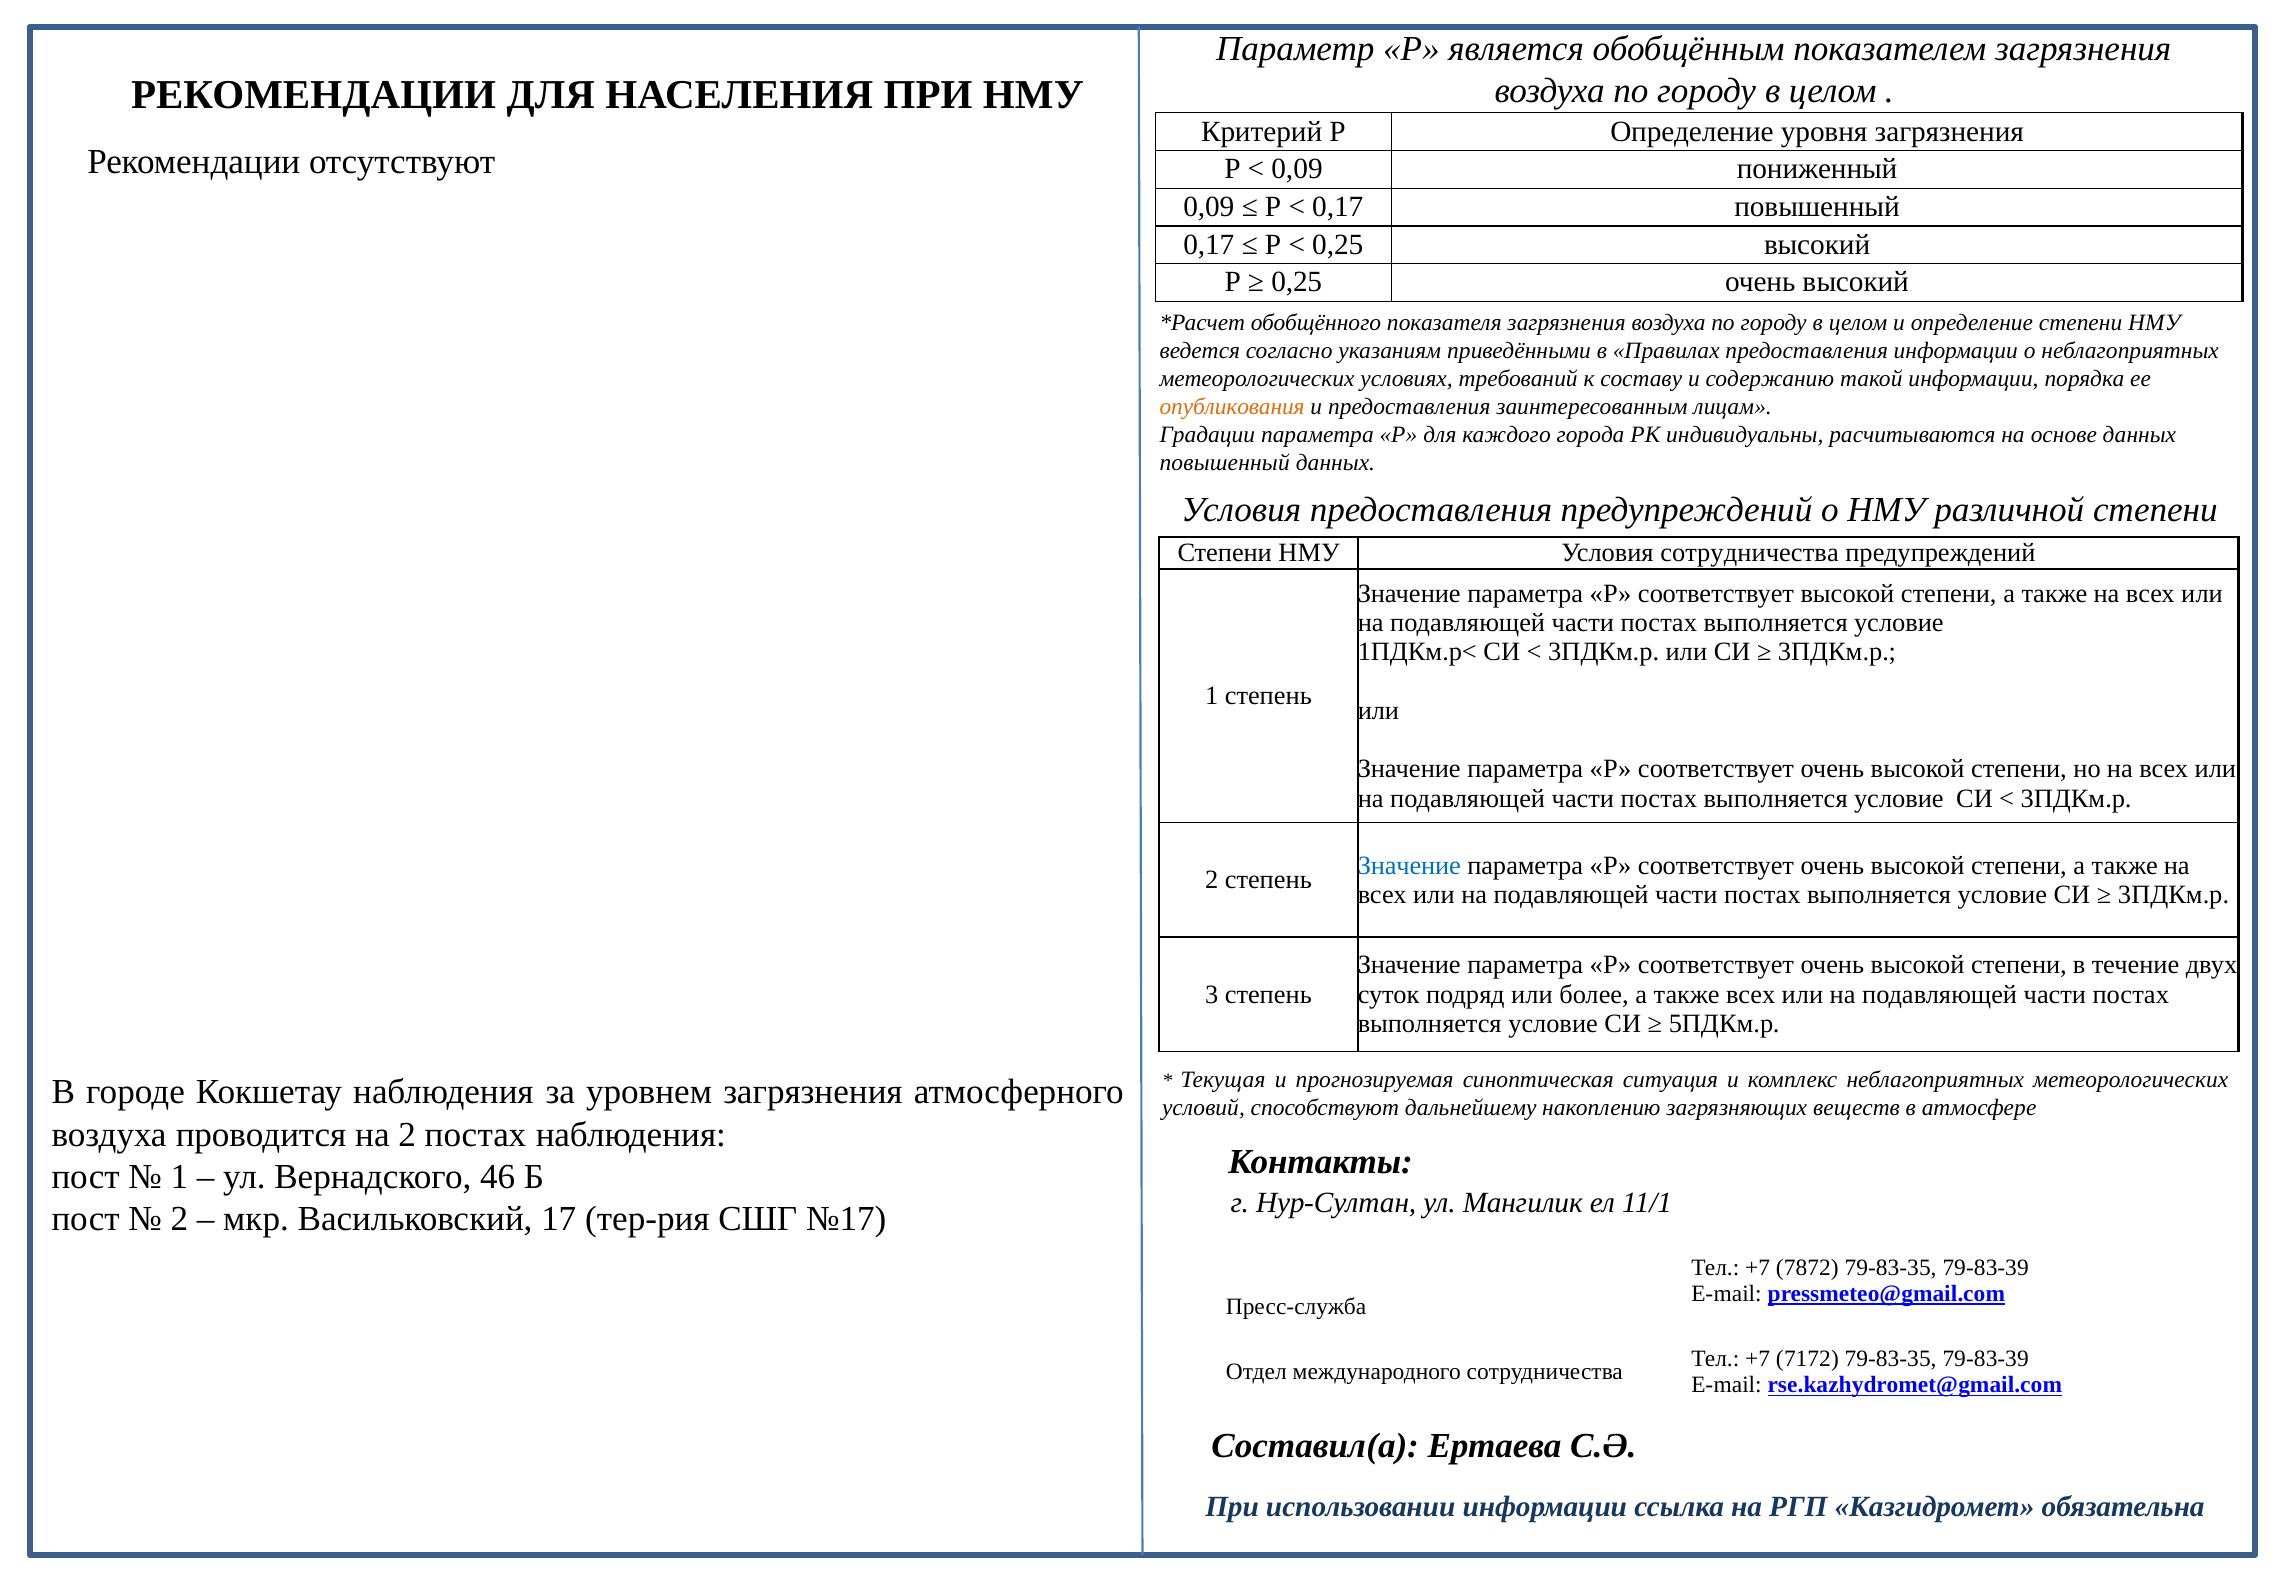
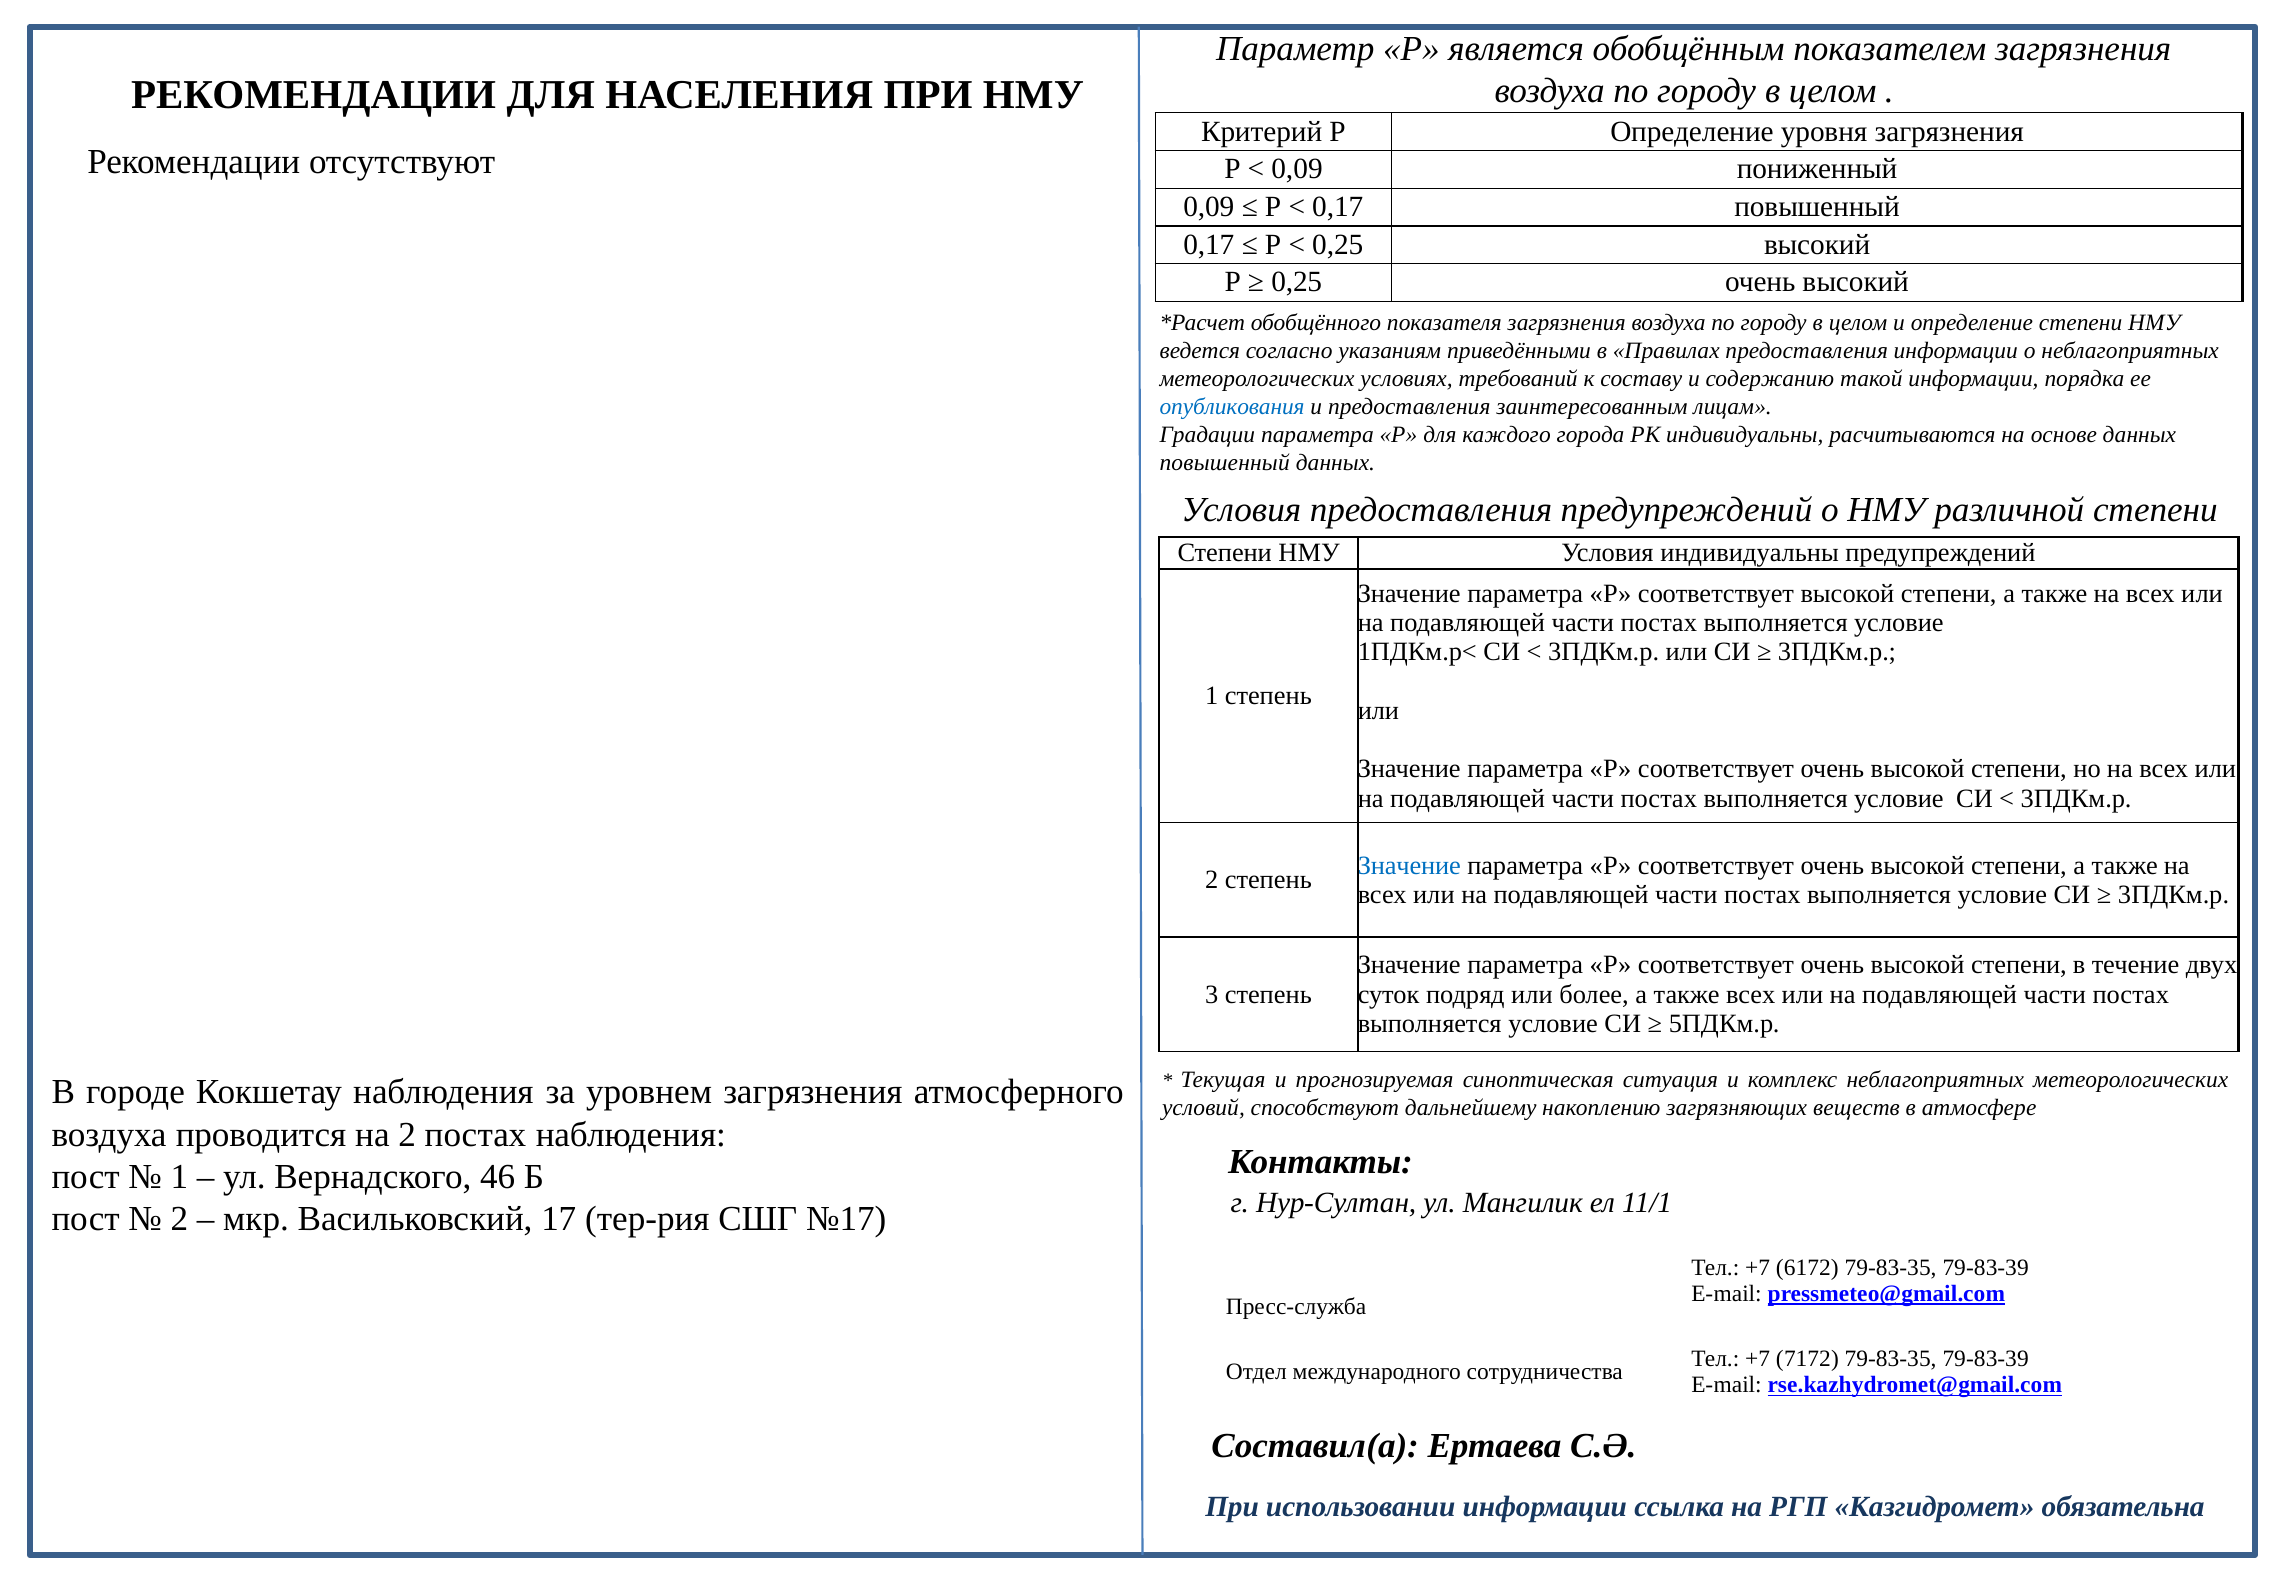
опубликования colour: orange -> blue (1232, 407)
Условия сотрудничества: сотрудничества -> индивидуальны (1750, 553)
7872: 7872 -> 6172 (1807, 1268)
